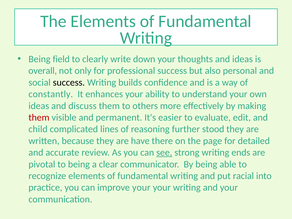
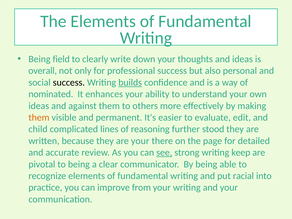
builds underline: none -> present (130, 82)
constantly: constantly -> nominated (51, 94)
discuss: discuss -> against (82, 106)
them colour: red -> orange (39, 117)
are have: have -> your (140, 141)
ends: ends -> keep (241, 153)
improve your: your -> from (141, 188)
